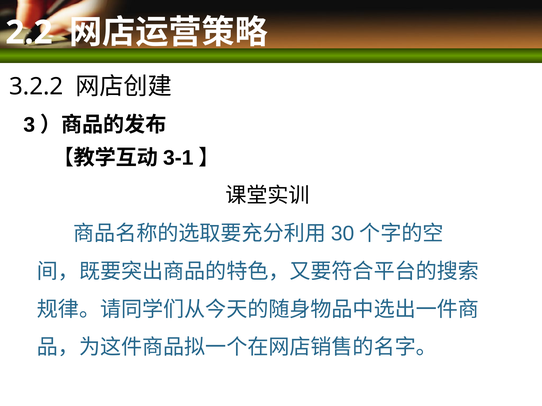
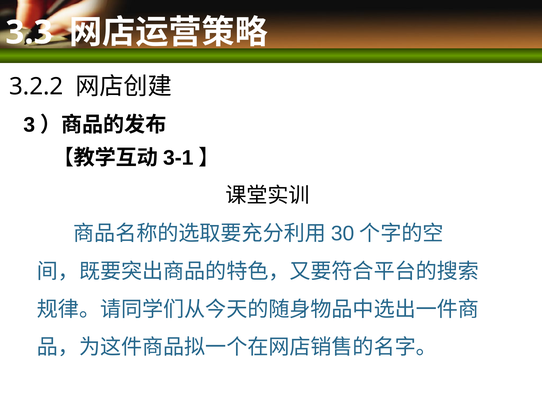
2.2: 2.2 -> 3.3 (29, 33)
